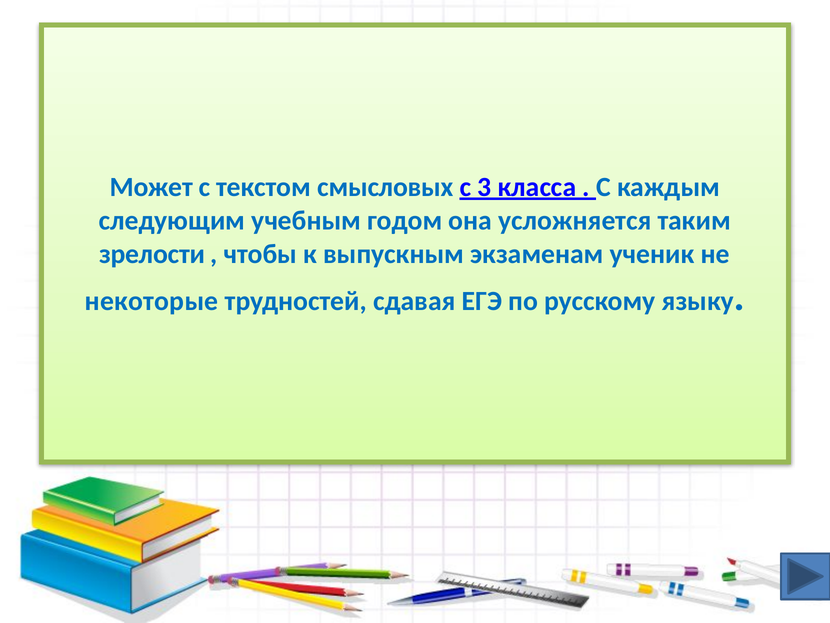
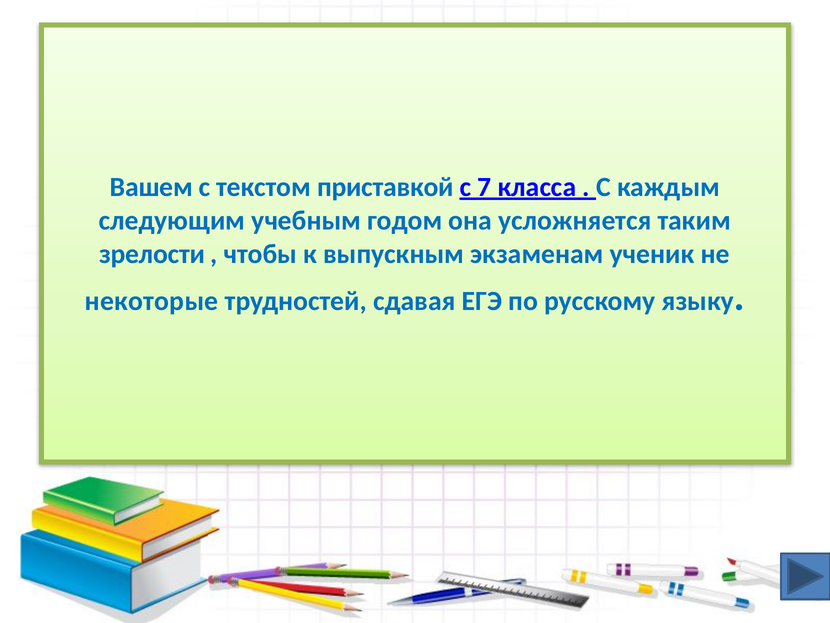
Может: Может -> Вашем (151, 187)
смысловых: смысловых -> приставкой (385, 187)
3: 3 -> 7 (484, 187)
